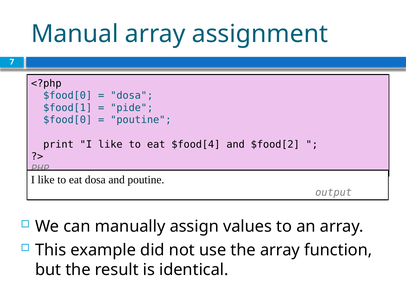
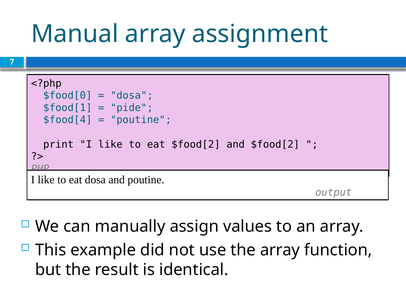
$food[0: $food[0 -> $food[4 (68, 120)
eat $food[4: $food[4 -> $food[2 (196, 144)
